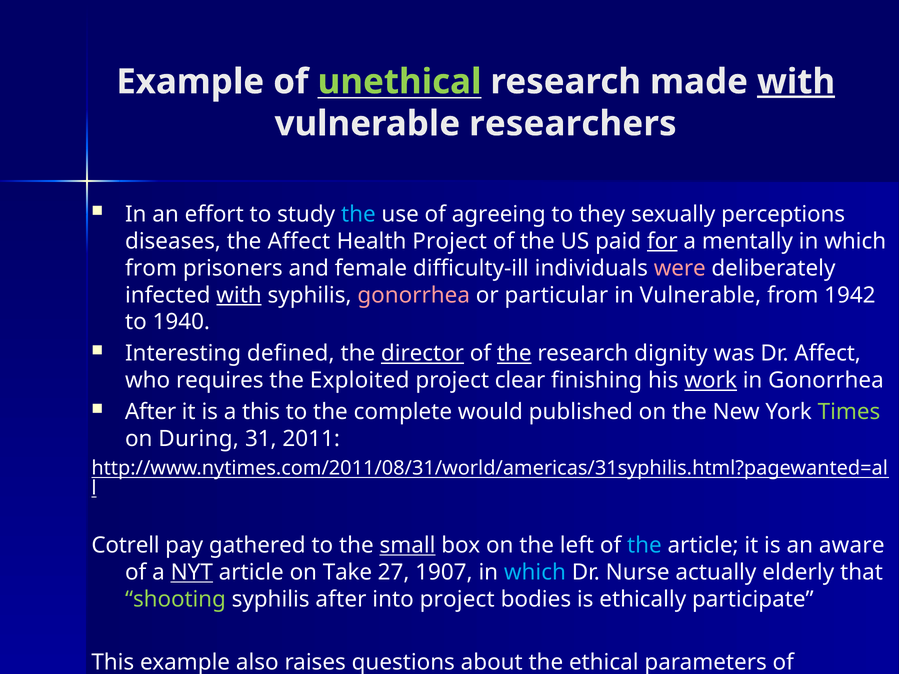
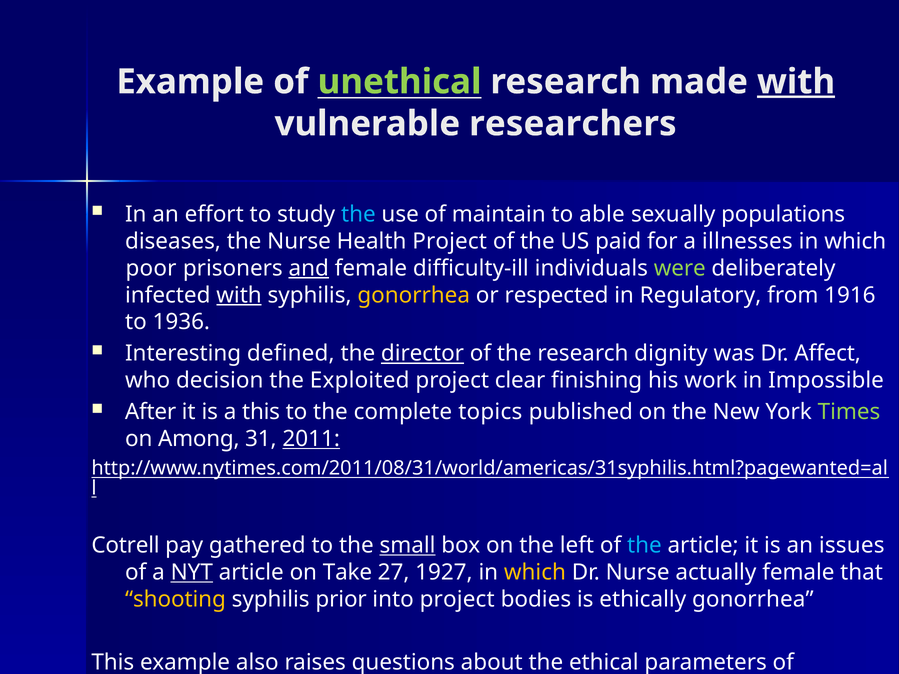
agreeing: agreeing -> maintain (499, 214)
they: they -> able (602, 214)
sexually perceptions: perceptions -> populations (783, 214)
the Affect: Affect -> Nurse (299, 241)
for underline: present -> none (662, 241)
mentally: mentally -> illnesses (747, 241)
from: from -> poor (151, 268)
and underline: none -> present (309, 268)
were colour: pink -> light green (680, 268)
gonorrhea colour: pink -> yellow (414, 295)
particular: particular -> respected (557, 295)
in Vulnerable: Vulnerable -> Regulatory (701, 295)
1942: 1942 -> 1916 (850, 295)
1940: 1940 -> 1936 (181, 322)
the underline: present -> none (514, 354)
requires: requires -> decision (220, 381)
work underline: present -> none (711, 381)
in Gonorrhea: Gonorrhea -> Impossible (826, 381)
would: would -> topics (490, 412)
During: During -> Among (199, 439)
2011 underline: none -> present (311, 439)
aware: aware -> issues (852, 546)
1907: 1907 -> 1927 (444, 573)
which colour: light blue -> yellow (535, 573)
actually elderly: elderly -> female (798, 573)
shooting colour: light green -> yellow (175, 600)
syphilis after: after -> prior (341, 600)
ethically participate: participate -> gonorrhea (753, 600)
